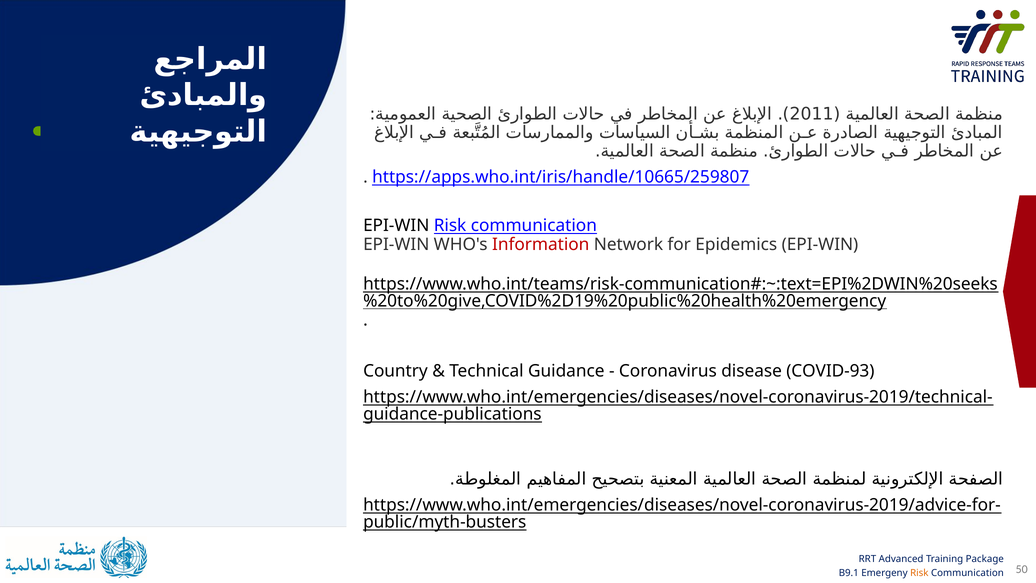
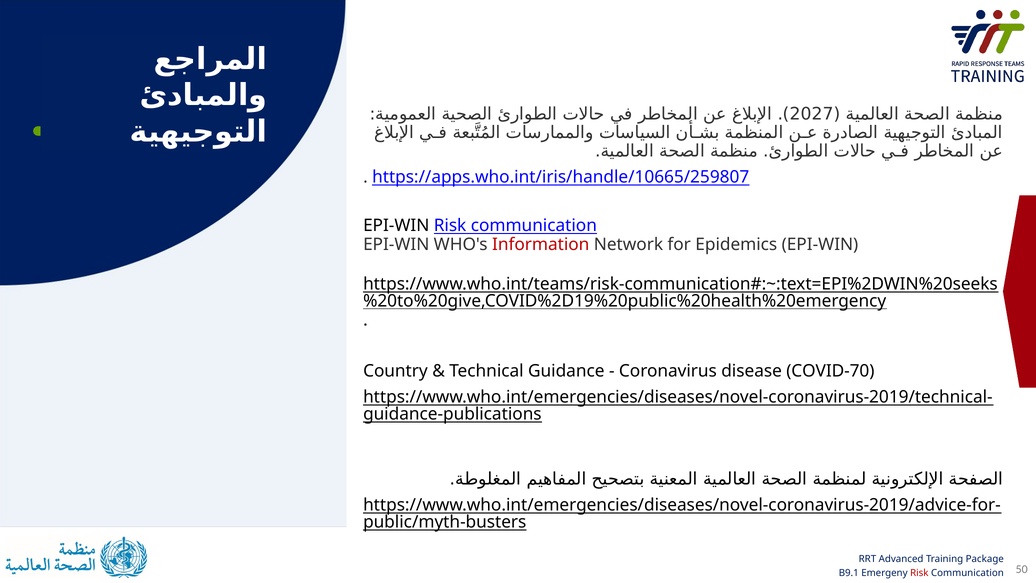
2011: 2011 -> 2027 (812, 114)
COVID-93: COVID-93 -> COVID-70 (830, 371)
Risk colour: orange -> red (919, 573)
